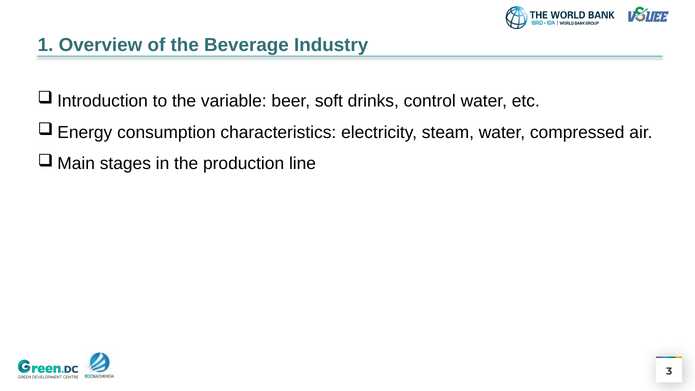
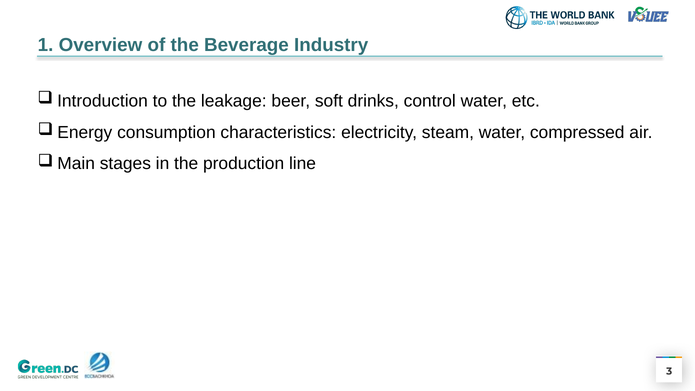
variable: variable -> leakage (234, 101)
